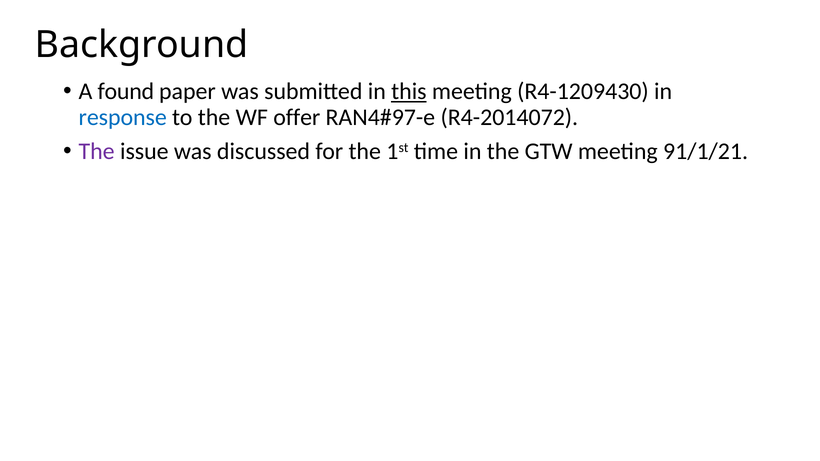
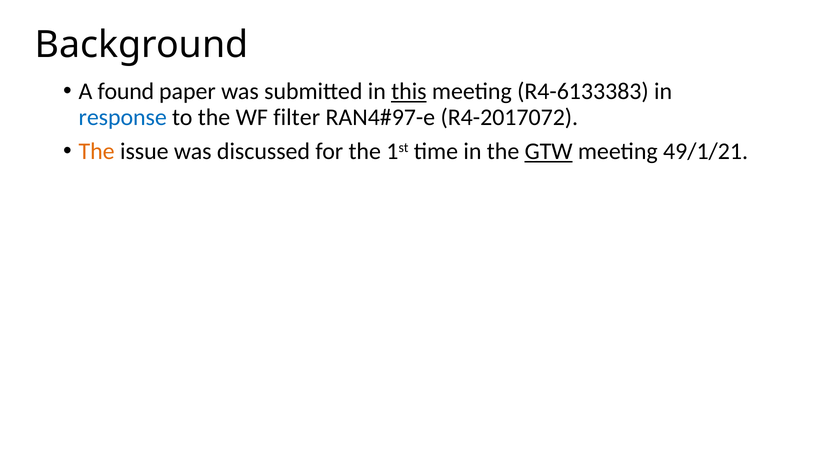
R4-1209430: R4-1209430 -> R4-6133383 (583, 91)
offer: offer -> filter (297, 117)
R4-2014072: R4-2014072 -> R4-2017072 (509, 117)
The colour: purple -> orange (97, 152)
GTW underline: none -> present (549, 152)
91/1/21: 91/1/21 -> 49/1/21 (706, 152)
